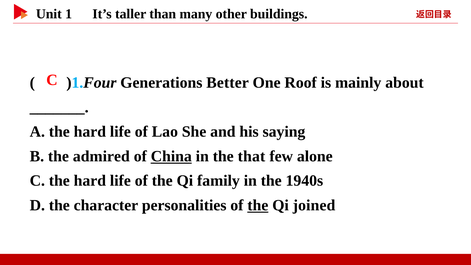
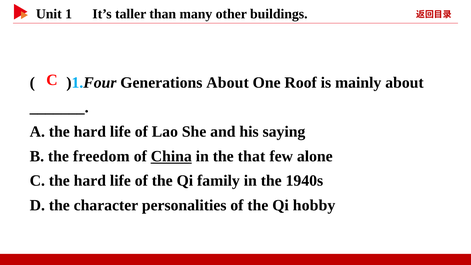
Generations Better: Better -> About (228, 83)
admired: admired -> freedom (101, 156)
the underline: present -> none (258, 205)
joined: joined -> hobby (314, 205)
